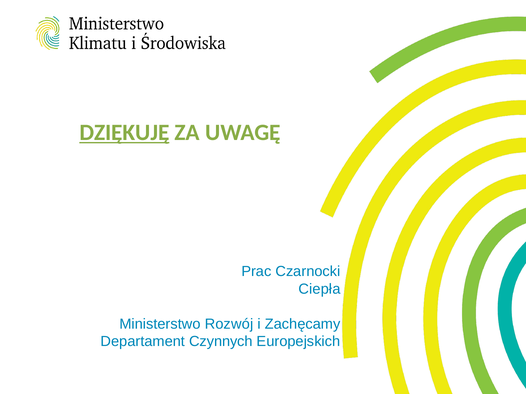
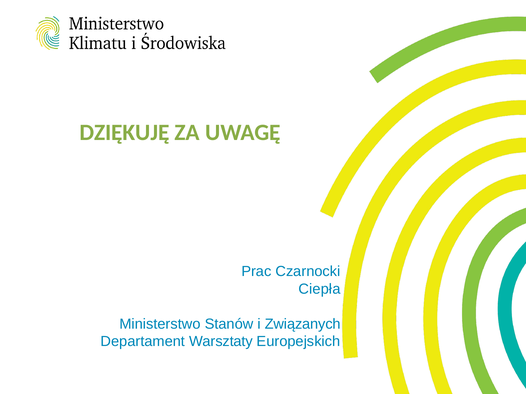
DZIĘKUJĘ underline: present -> none (124, 133)
Rozwój: Rozwój -> Stanów (229, 324)
Zachęcamy: Zachęcamy -> Związanych (303, 324)
Czynnych: Czynnych -> Warsztaty (221, 342)
